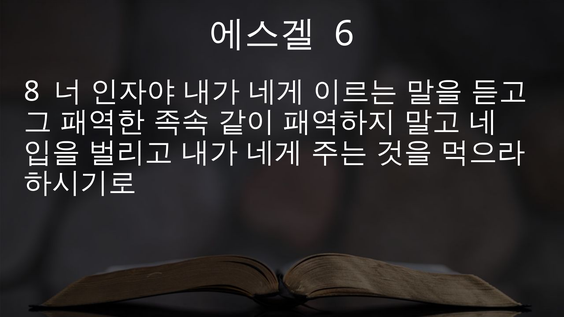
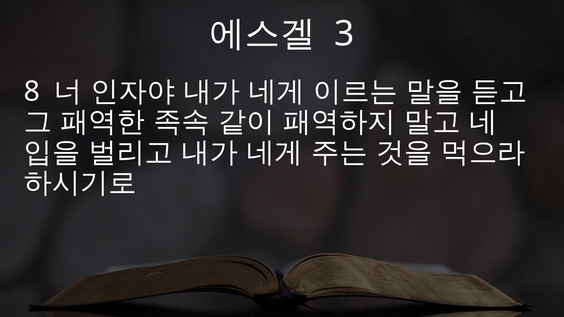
6: 6 -> 3 (344, 34)
